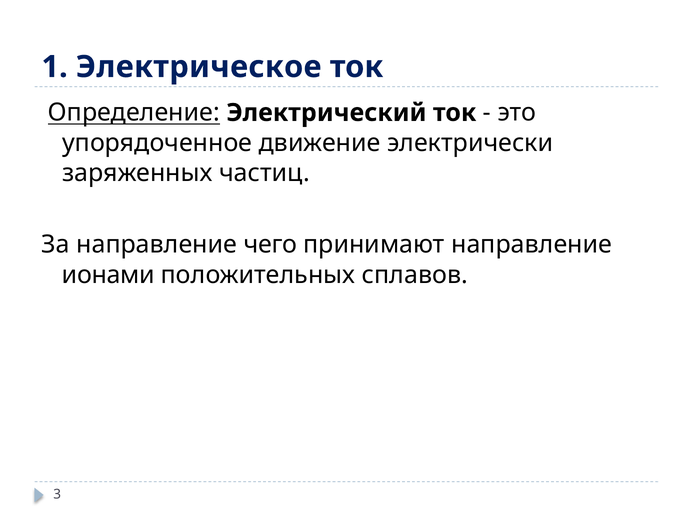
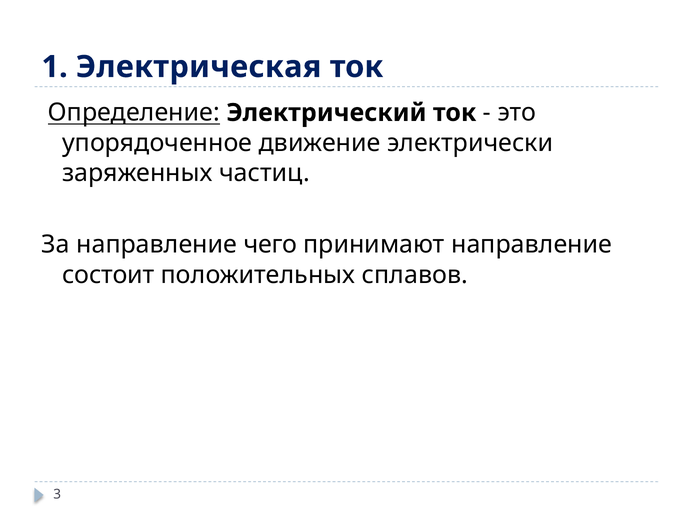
Электрическое: Электрическое -> Электрическая (199, 67)
ионами: ионами -> состоит (108, 275)
